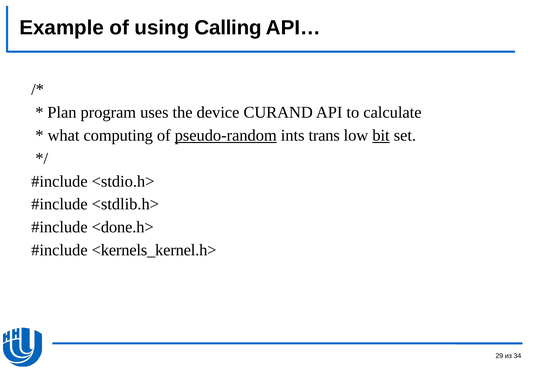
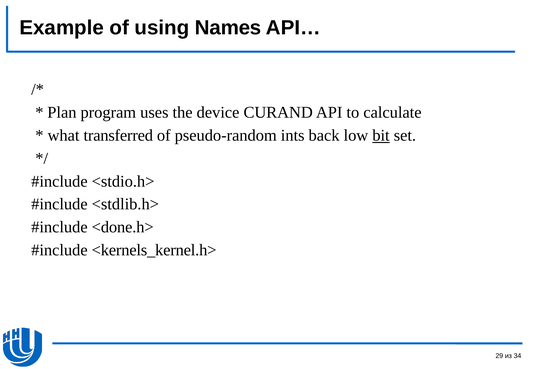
Calling: Calling -> Names (228, 28)
computing: computing -> transferred (118, 135)
pseudo-random underline: present -> none (226, 135)
trans: trans -> back (324, 135)
